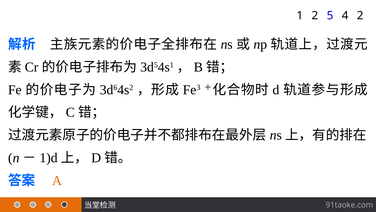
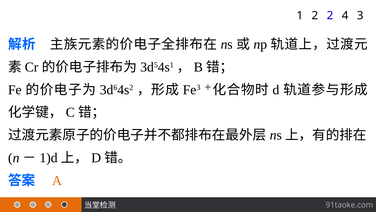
2 5: 5 -> 2 (330, 16)
4 2: 2 -> 3 (360, 16)
